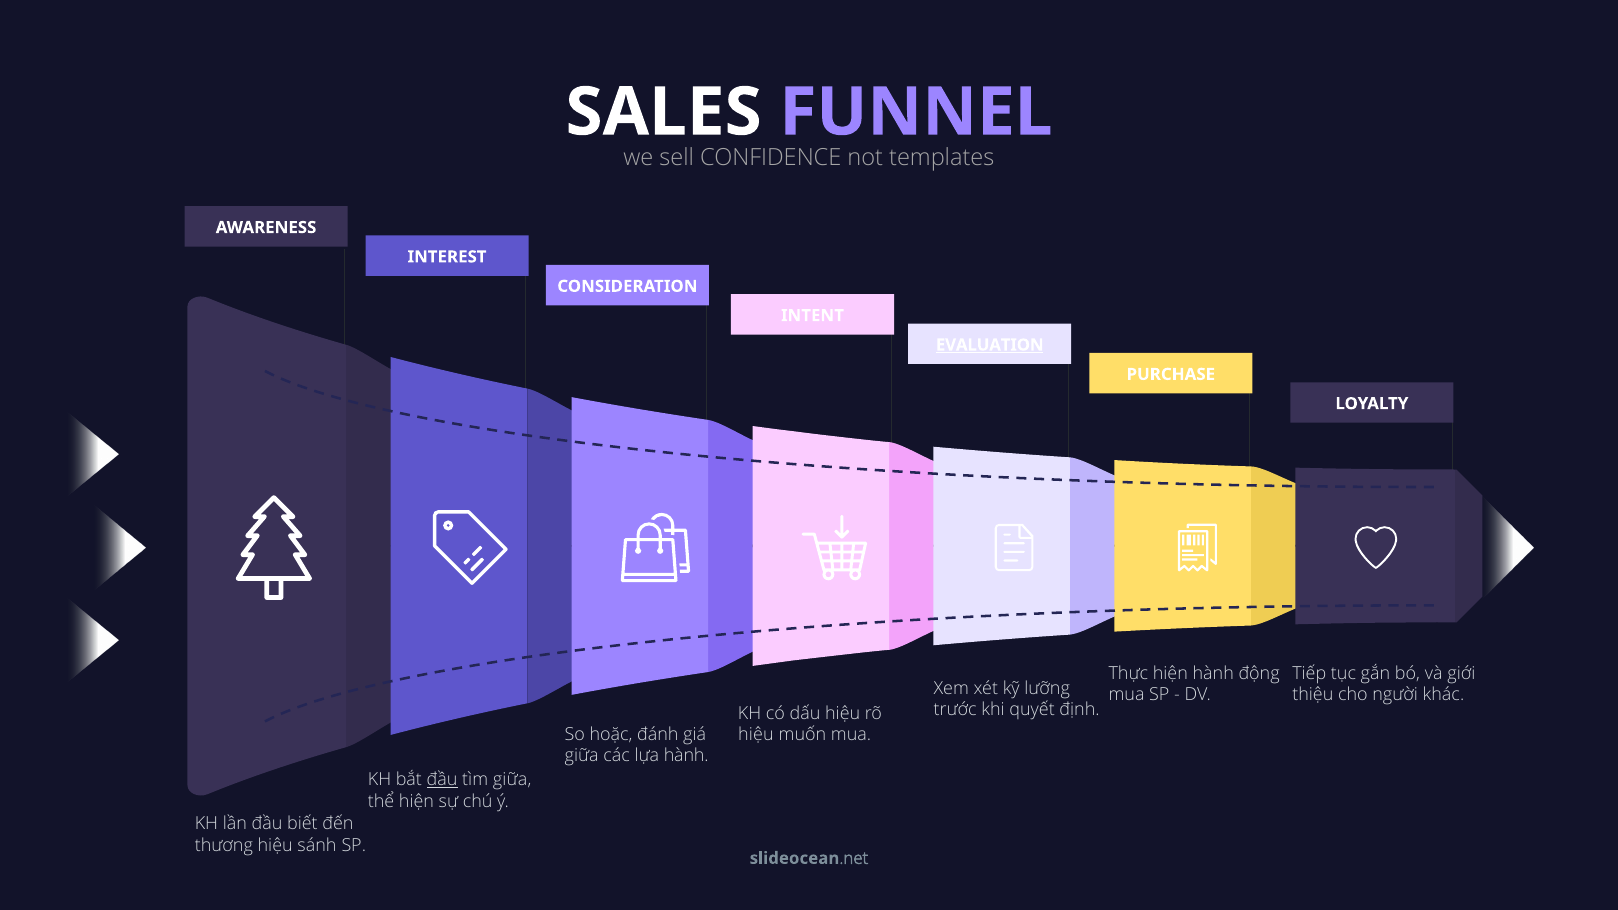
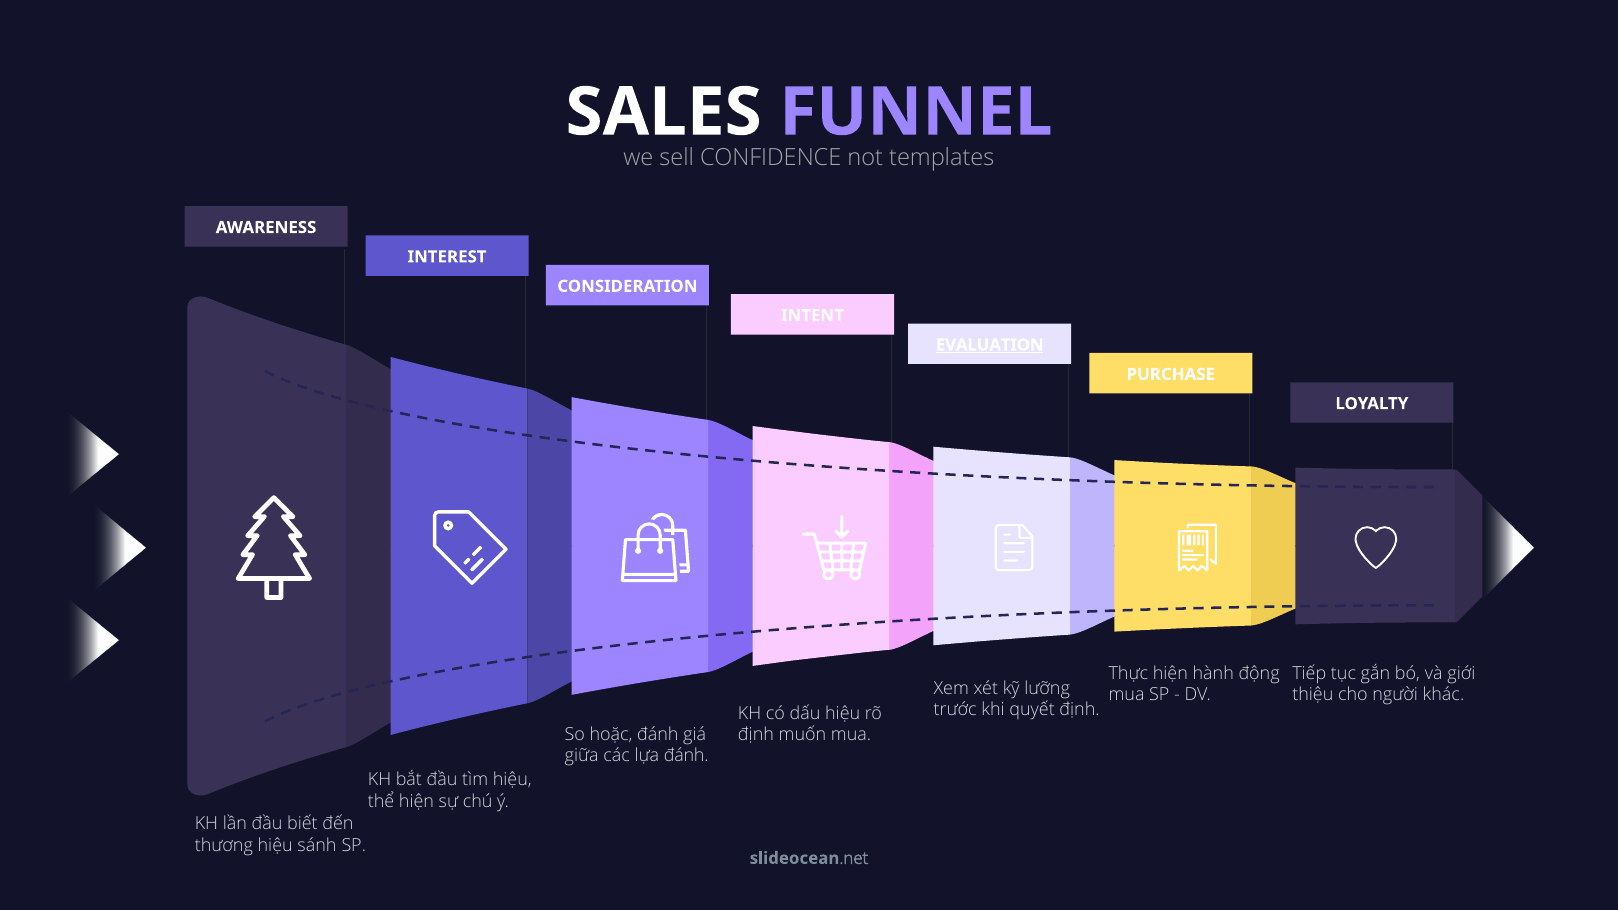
hiệu: hiệu -> định (756, 735)
lựa hành: hành -> đánh (686, 756)
đầu underline: present -> none (442, 780)
tìm giữa: giữa -> hiệu (512, 780)
